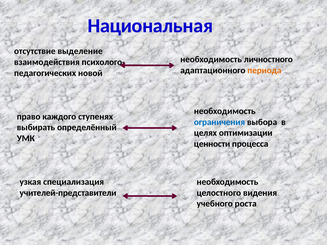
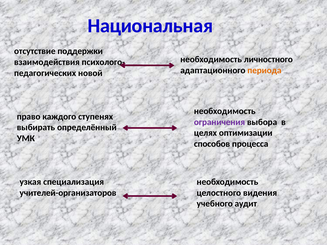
выделение: выделение -> поддержки (80, 51)
ограничения colour: blue -> purple (219, 122)
ценности: ценности -> способов (212, 144)
учителей-представители: учителей-представители -> учителей-организаторов (68, 193)
роста: роста -> аудит (246, 204)
